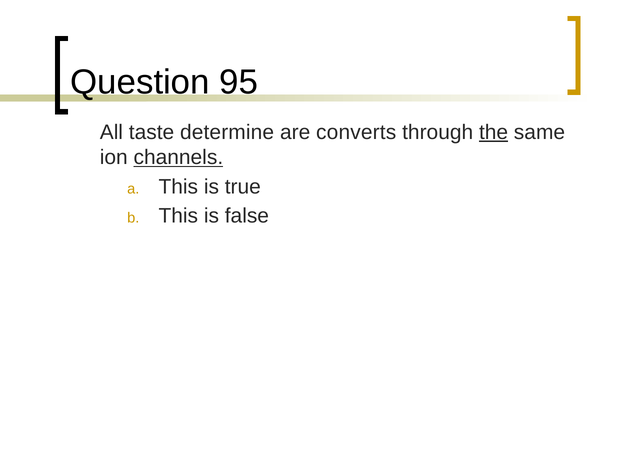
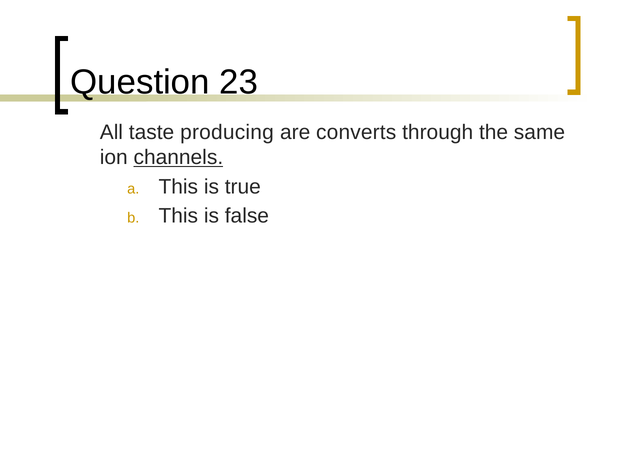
95: 95 -> 23 (239, 82)
determine: determine -> producing (227, 132)
the underline: present -> none (494, 132)
